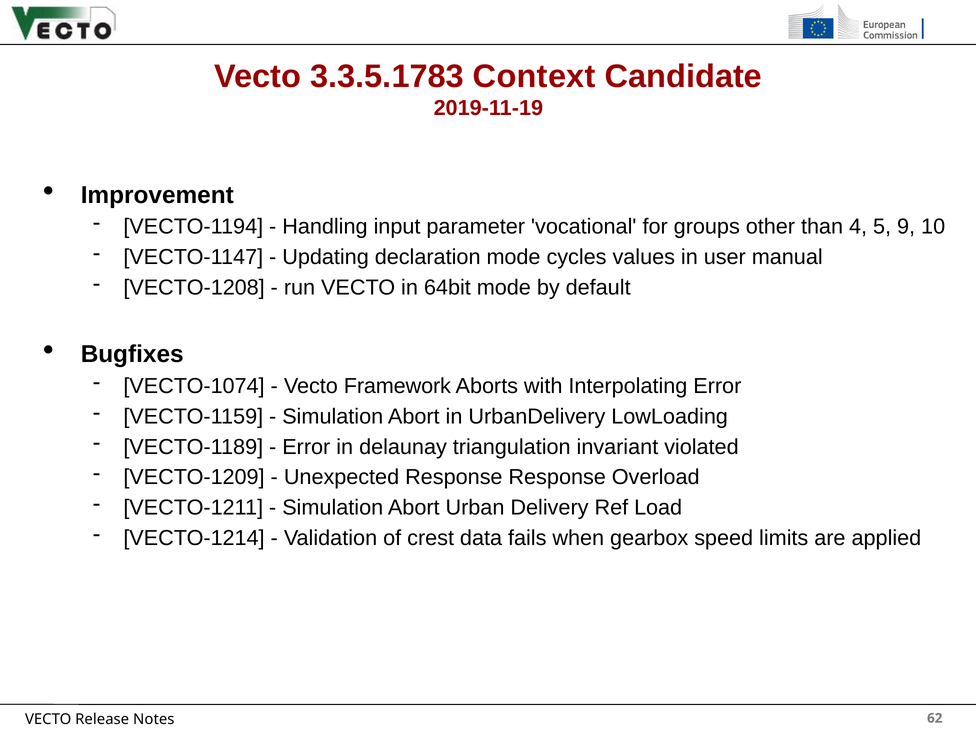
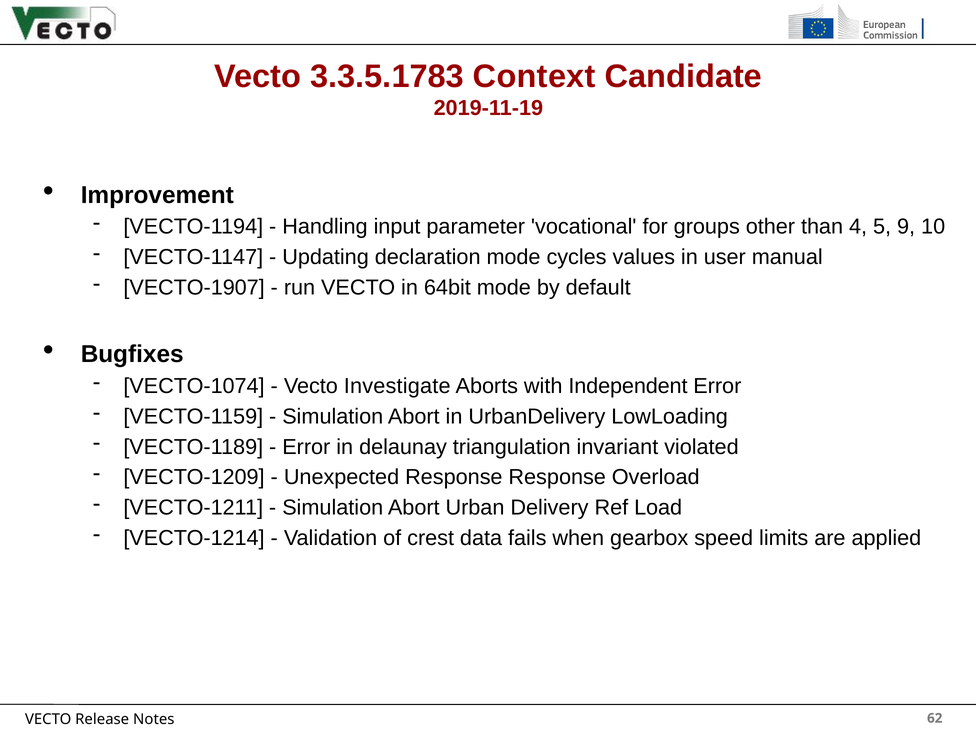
VECTO-1208: VECTO-1208 -> VECTO-1907 (194, 287)
Framework: Framework -> Investigate (397, 386)
Interpolating: Interpolating -> Independent (628, 386)
